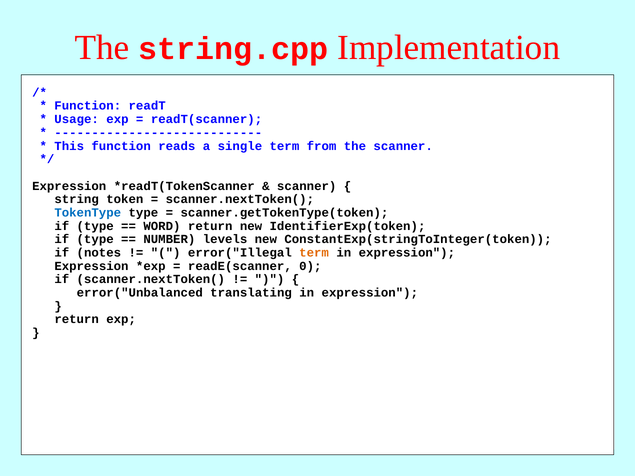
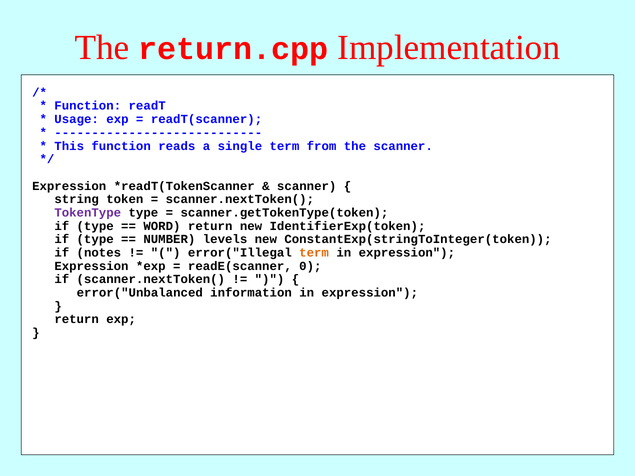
string.cpp: string.cpp -> return.cpp (233, 49)
TokenType colour: blue -> purple (88, 213)
translating: translating -> information (251, 293)
